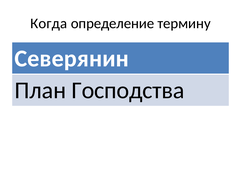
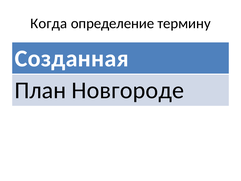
Северянин: Северянин -> Созданная (72, 58)
Господства: Господства -> Новгороде (128, 90)
